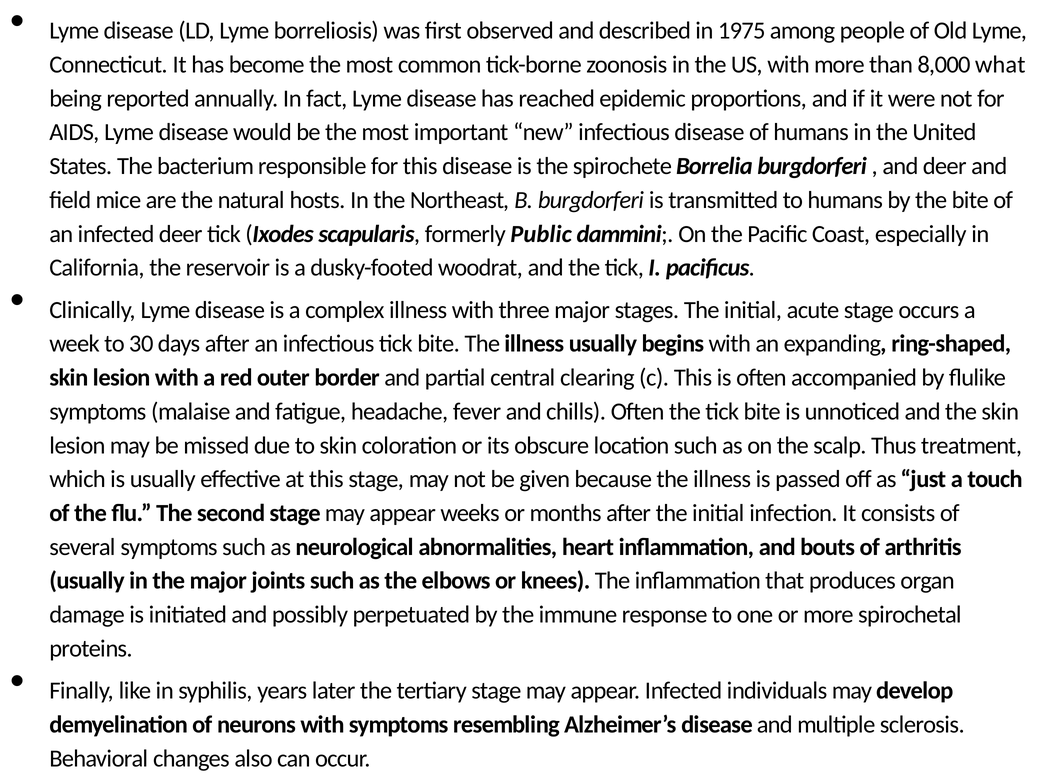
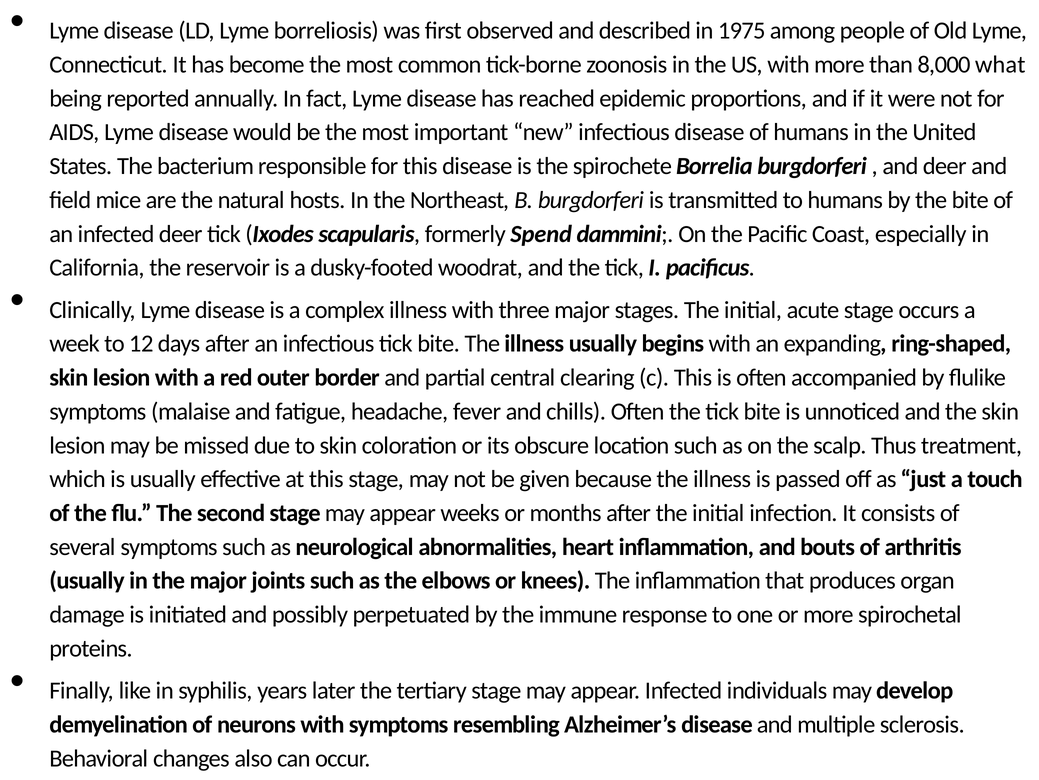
Public: Public -> Spend (541, 234)
30: 30 -> 12 (141, 343)
